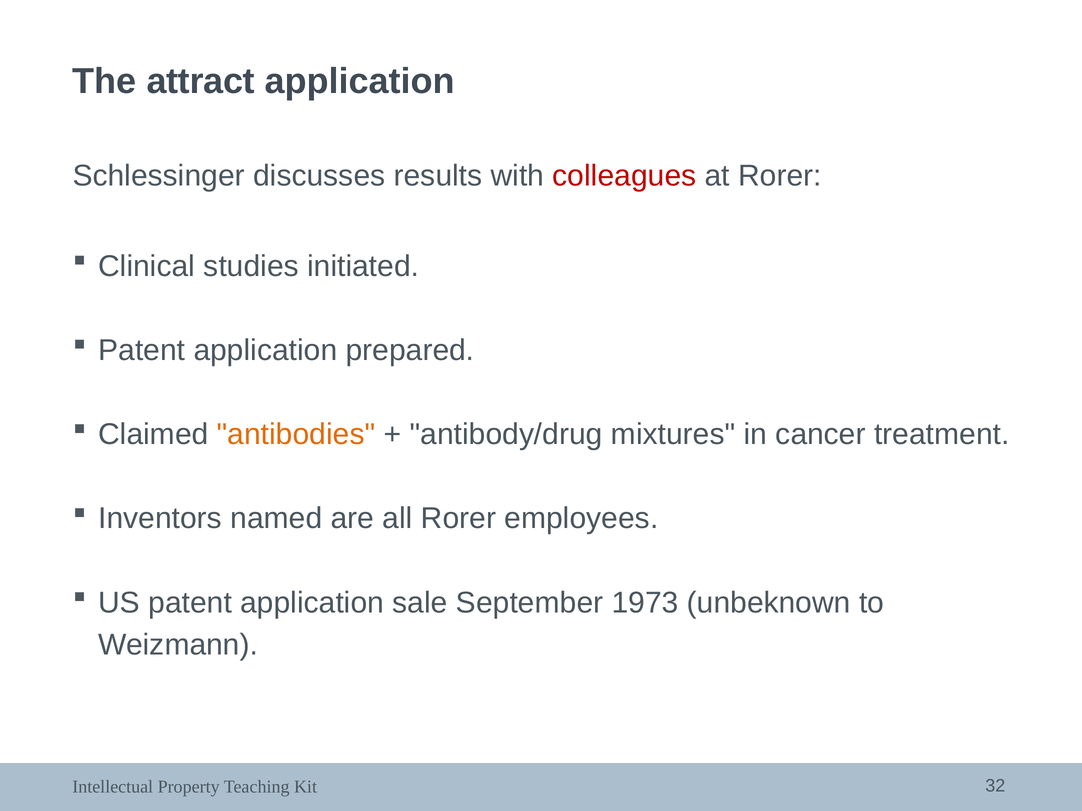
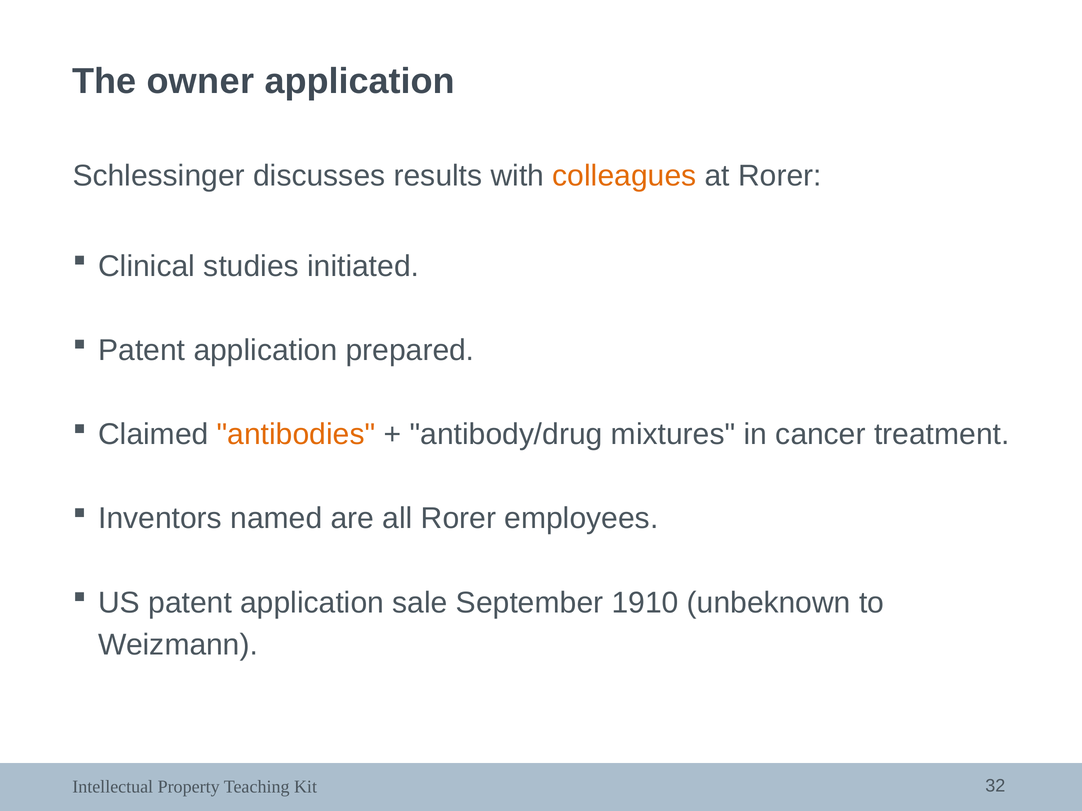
attract: attract -> owner (200, 81)
colleagues colour: red -> orange (624, 176)
1973: 1973 -> 1910 (645, 603)
